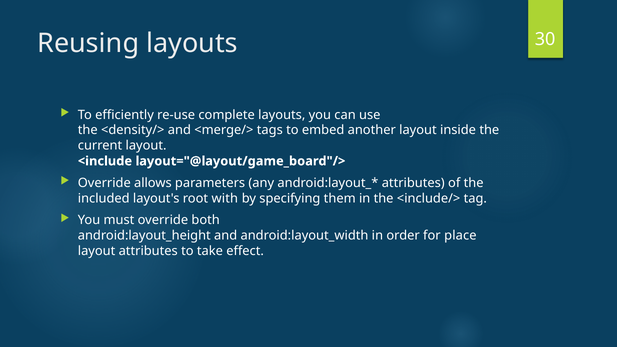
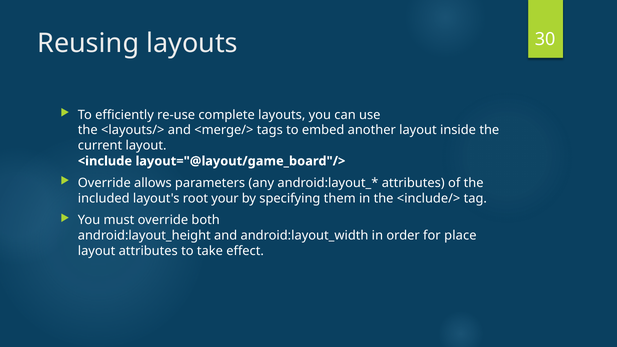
<density/>: <density/> -> <layouts/> (133, 130)
with: with -> your (225, 198)
